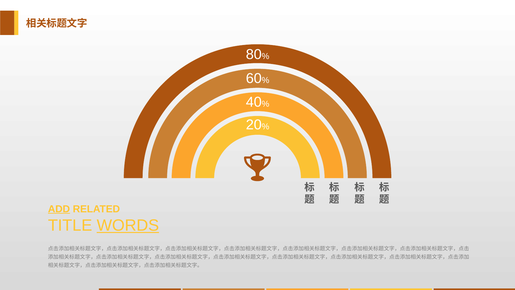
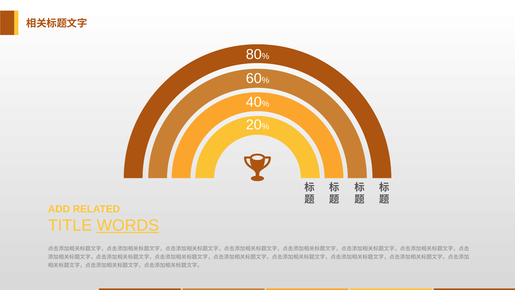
ADD underline: present -> none (59, 209)
